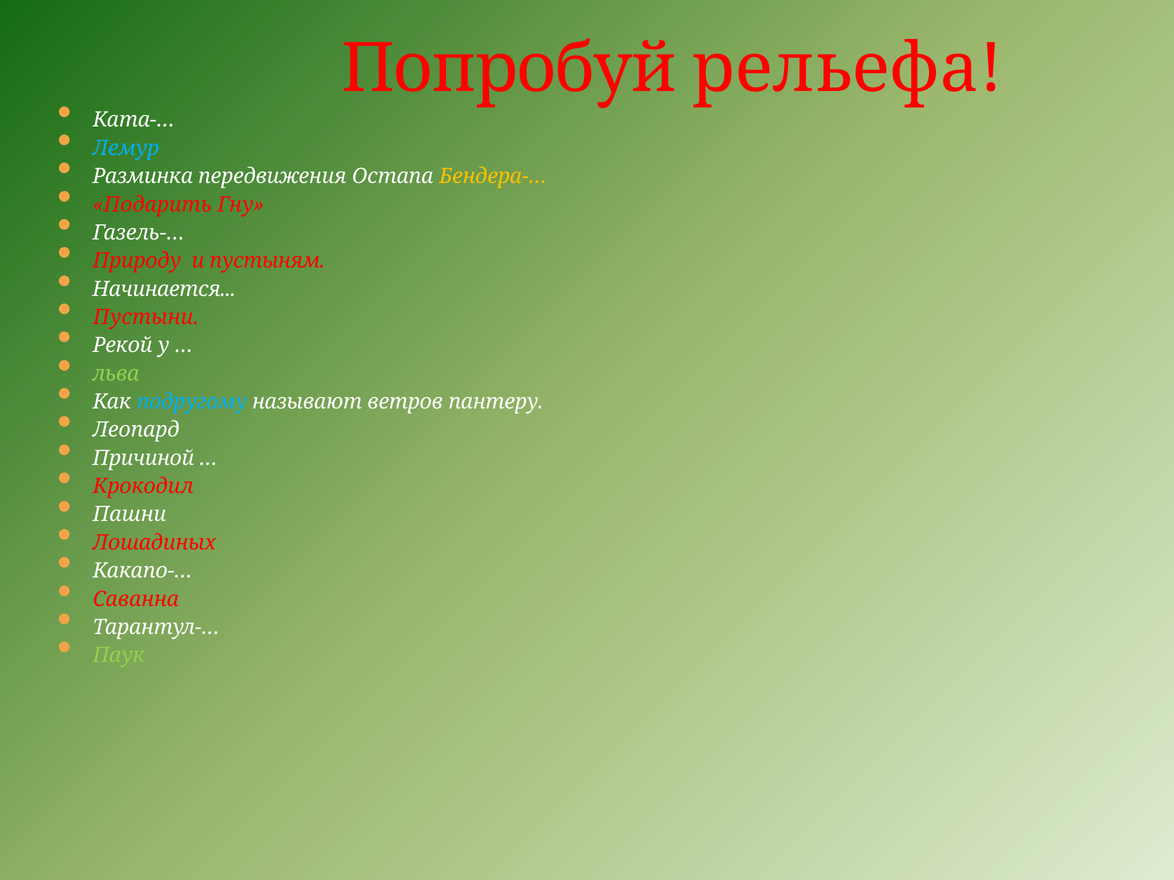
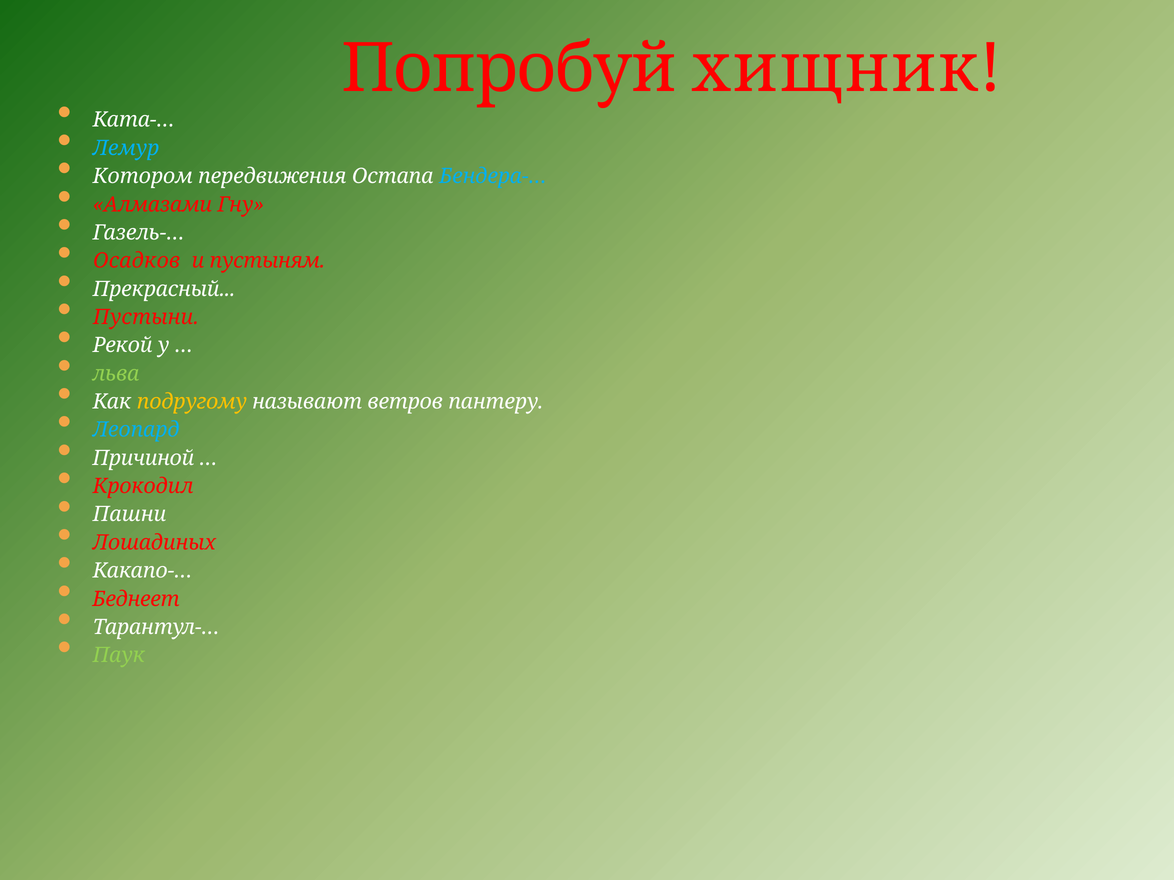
рельефа: рельефа -> хищник (847, 69)
Разминка: Разминка -> Котором (143, 176)
Бендера-… colour: yellow -> light blue (493, 176)
Подарить: Подарить -> Алмазами (152, 205)
Природу: Природу -> Осадков (137, 261)
Начинается: Начинается -> Прекрасный (164, 289)
подругому colour: light blue -> yellow (192, 402)
Леопард colour: white -> light blue (136, 430)
Саванна: Саванна -> Беднеет (136, 599)
